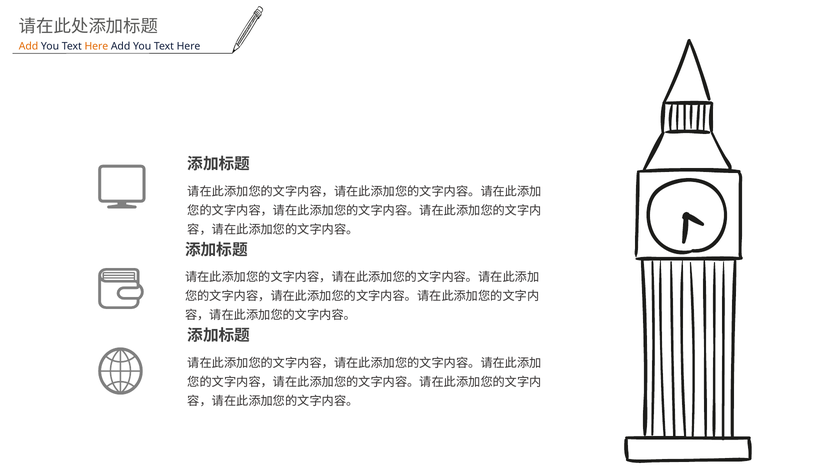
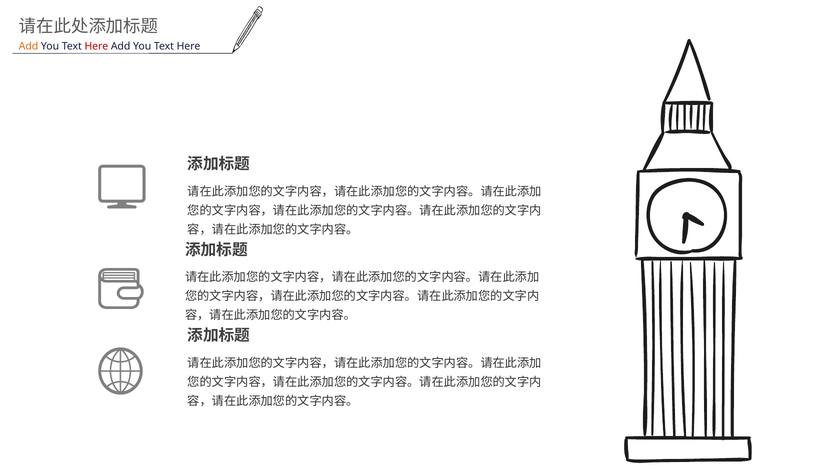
Here colour: orange -> red (96, 46)
